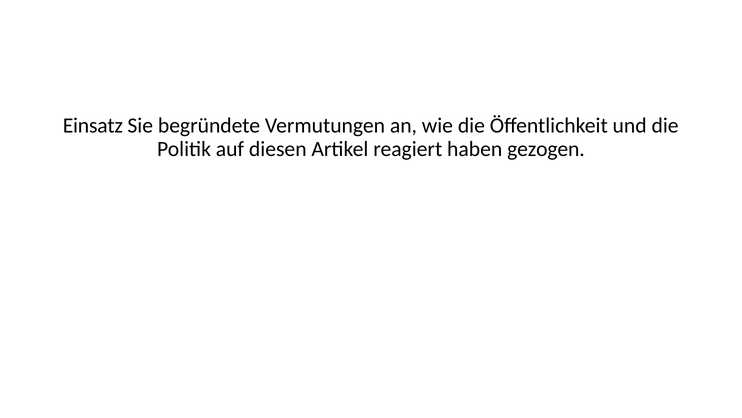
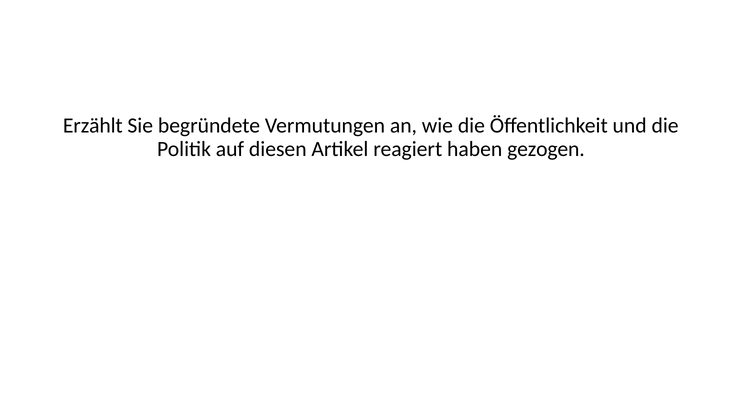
Einsatz: Einsatz -> Erzählt (93, 125)
